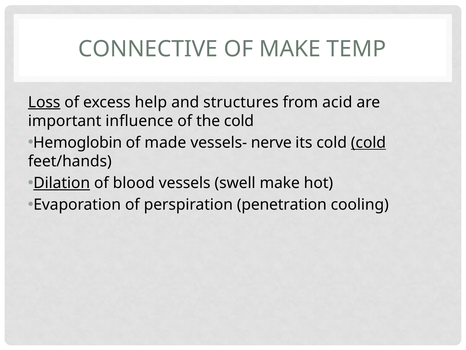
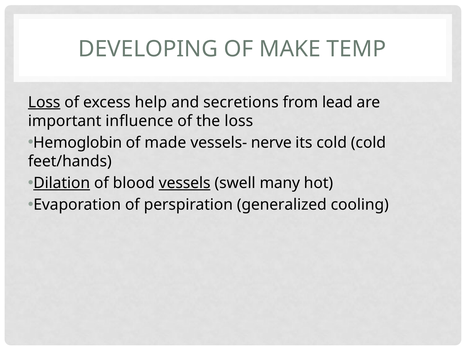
CONNECTIVE: CONNECTIVE -> DEVELOPING (148, 49)
structures: structures -> secretions (241, 102)
acid: acid -> lead (337, 102)
the cold: cold -> loss (239, 121)
cold underline: present -> none (368, 142)
vessels underline: none -> present (185, 183)
swell make: make -> many (280, 183)
penetration: penetration -> generalized (282, 205)
